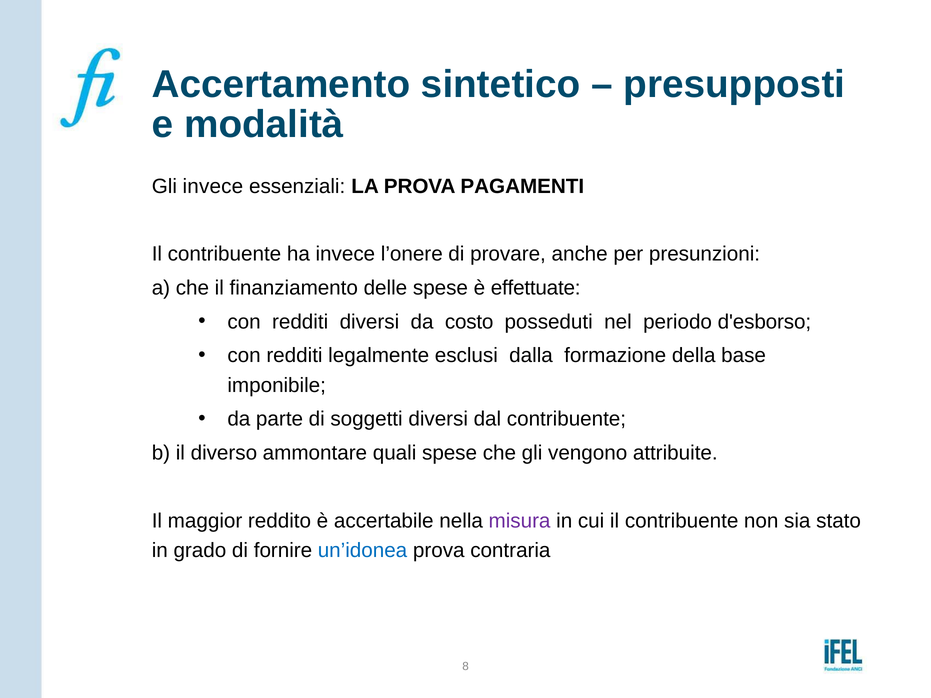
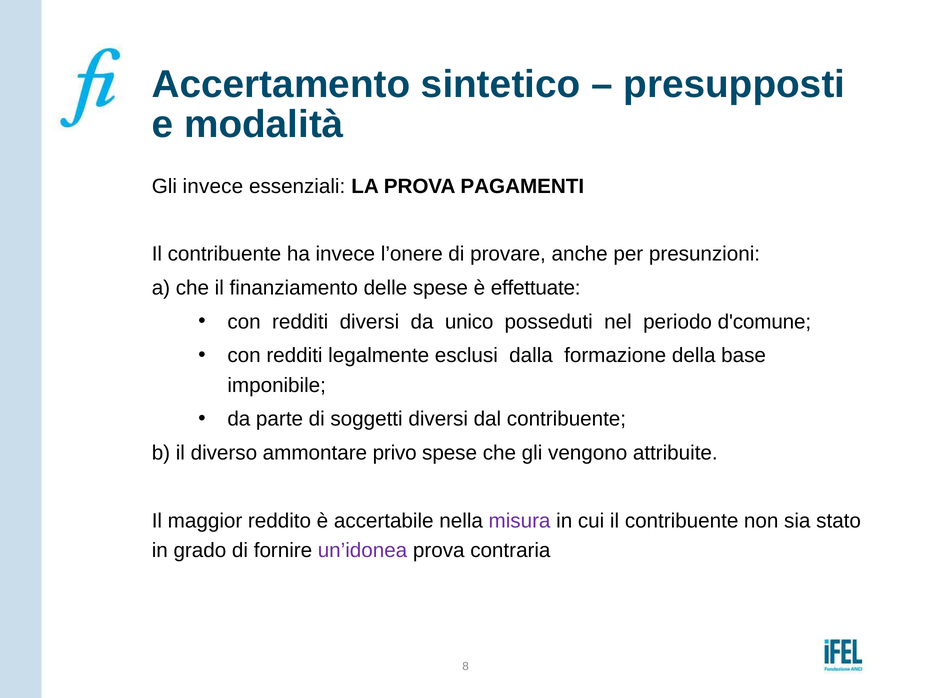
costo: costo -> unico (469, 322)
d'esborso: d'esborso -> d'comune (764, 322)
quali: quali -> privo (395, 453)
un’idonea colour: blue -> purple (363, 551)
